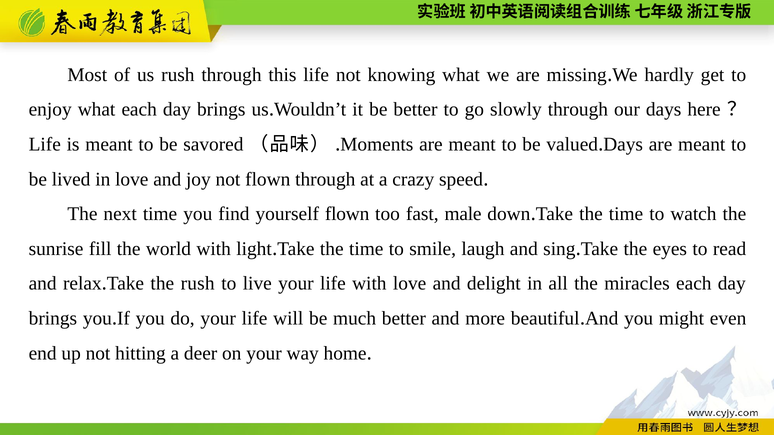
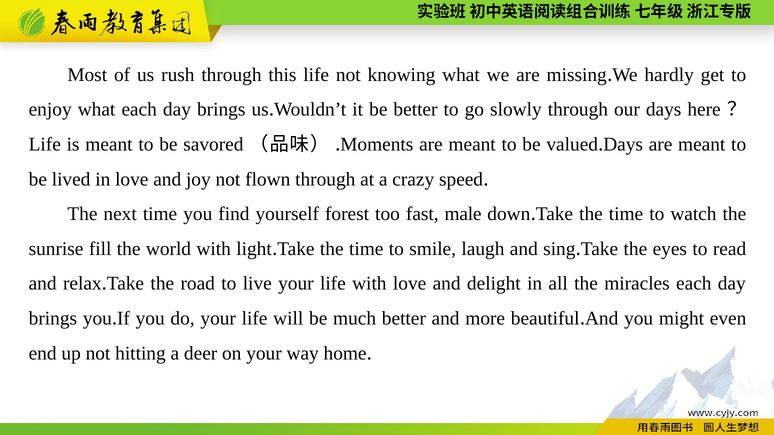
yourself flown: flown -> forest (347, 214)
the rush: rush -> road (198, 284)
